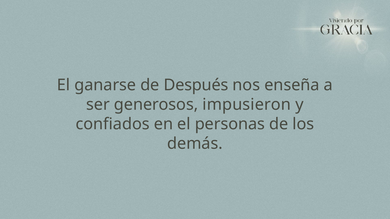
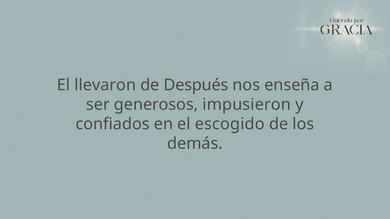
ganarse: ganarse -> llevaron (105, 85)
personas: personas -> escogido (230, 124)
